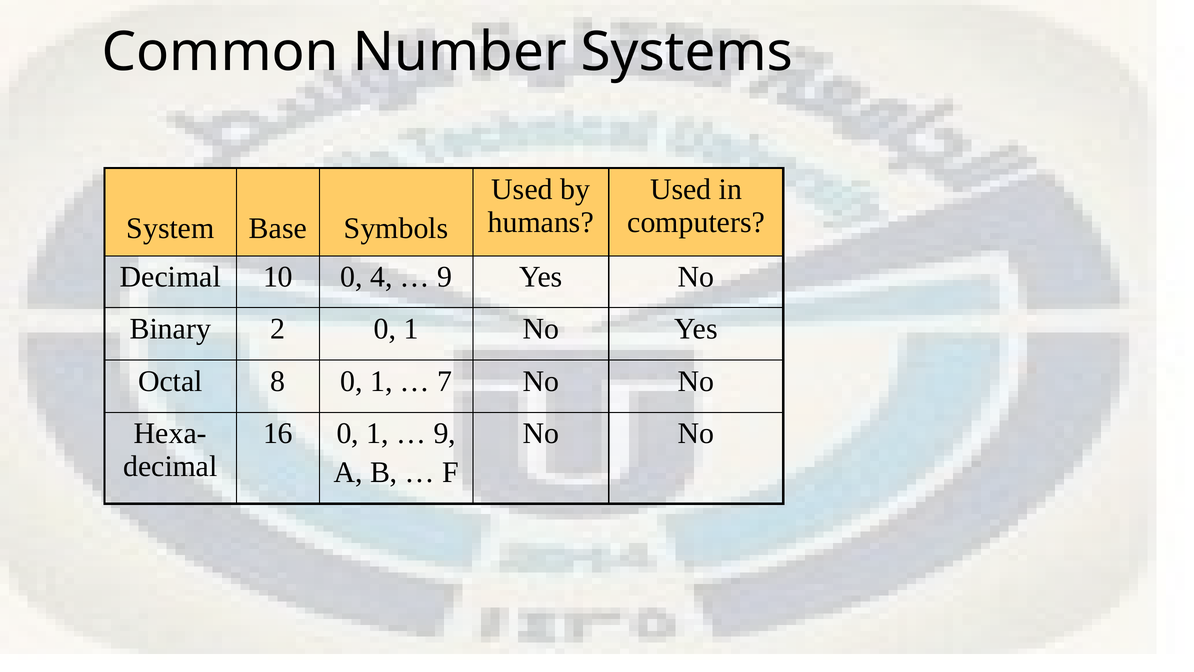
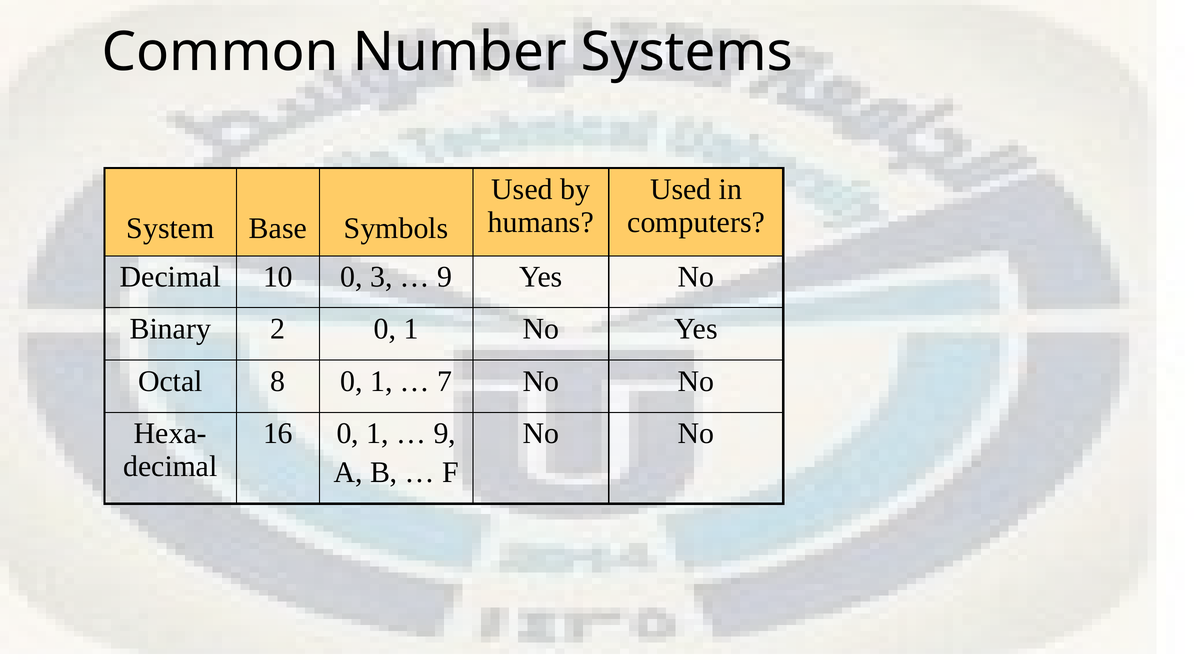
4: 4 -> 3 (381, 277)
